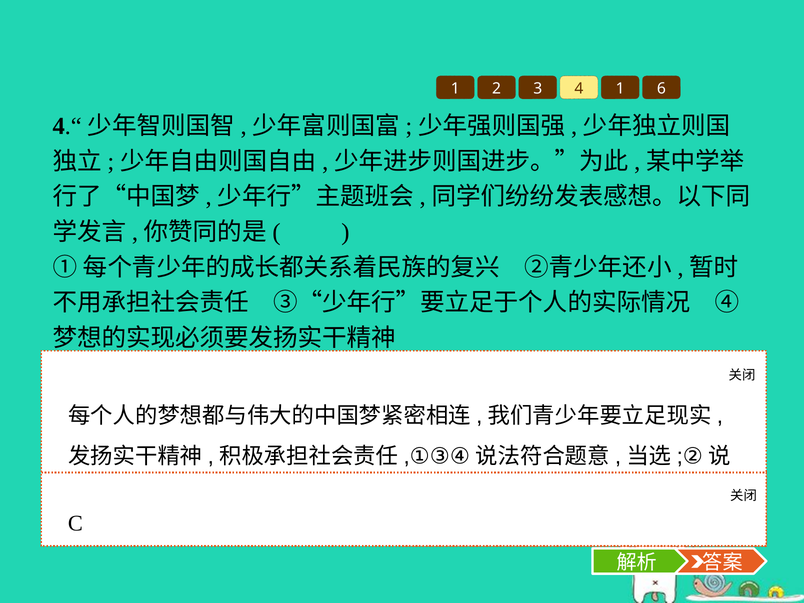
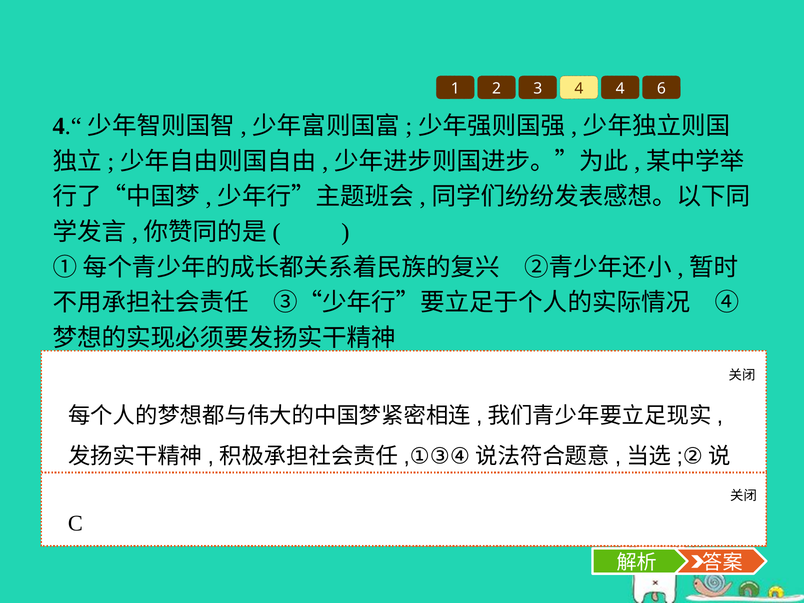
4 1: 1 -> 4 (620, 88)
